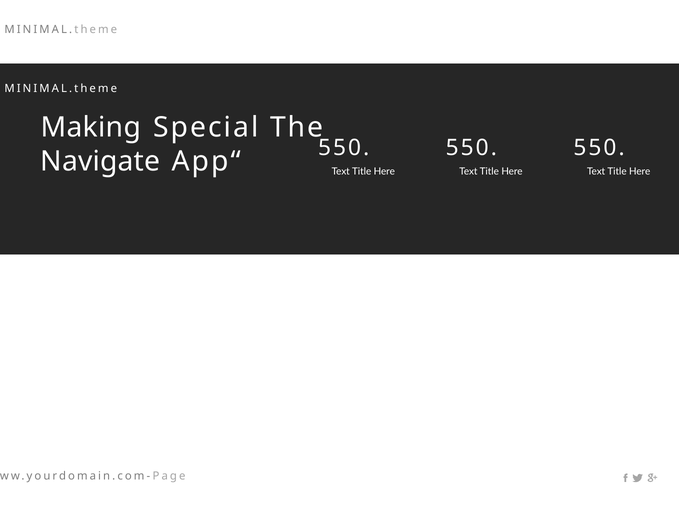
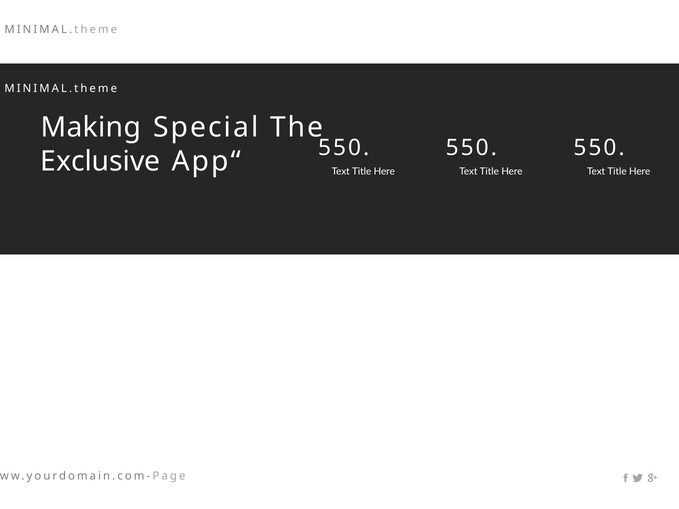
Navigate: Navigate -> Exclusive (100, 161)
